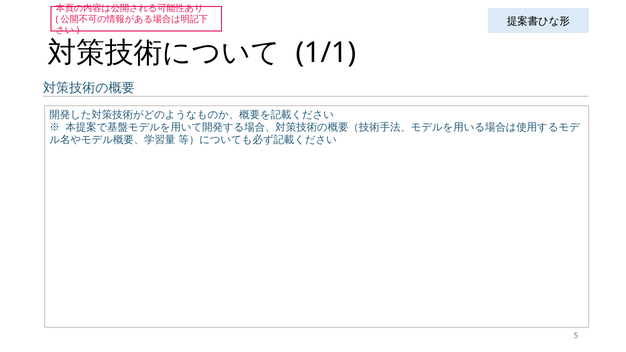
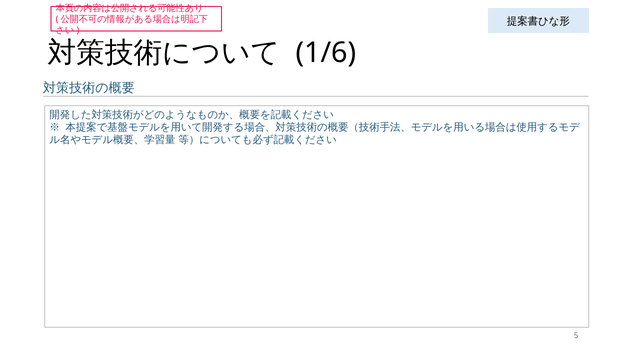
1/1: 1/1 -> 1/6 (326, 53)
